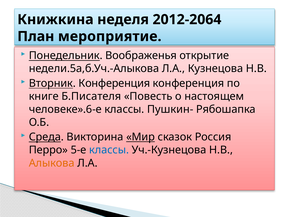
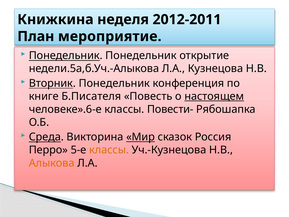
2012-2064: 2012-2064 -> 2012-2011 (187, 20)
Понедельник Воображенья: Воображенья -> Понедельник (141, 56)
Вторник Конференция: Конференция -> Понедельник (114, 83)
настоящем underline: none -> present (214, 96)
Пушкин-: Пушкин- -> Повести- (170, 109)
классы colour: blue -> orange (109, 150)
